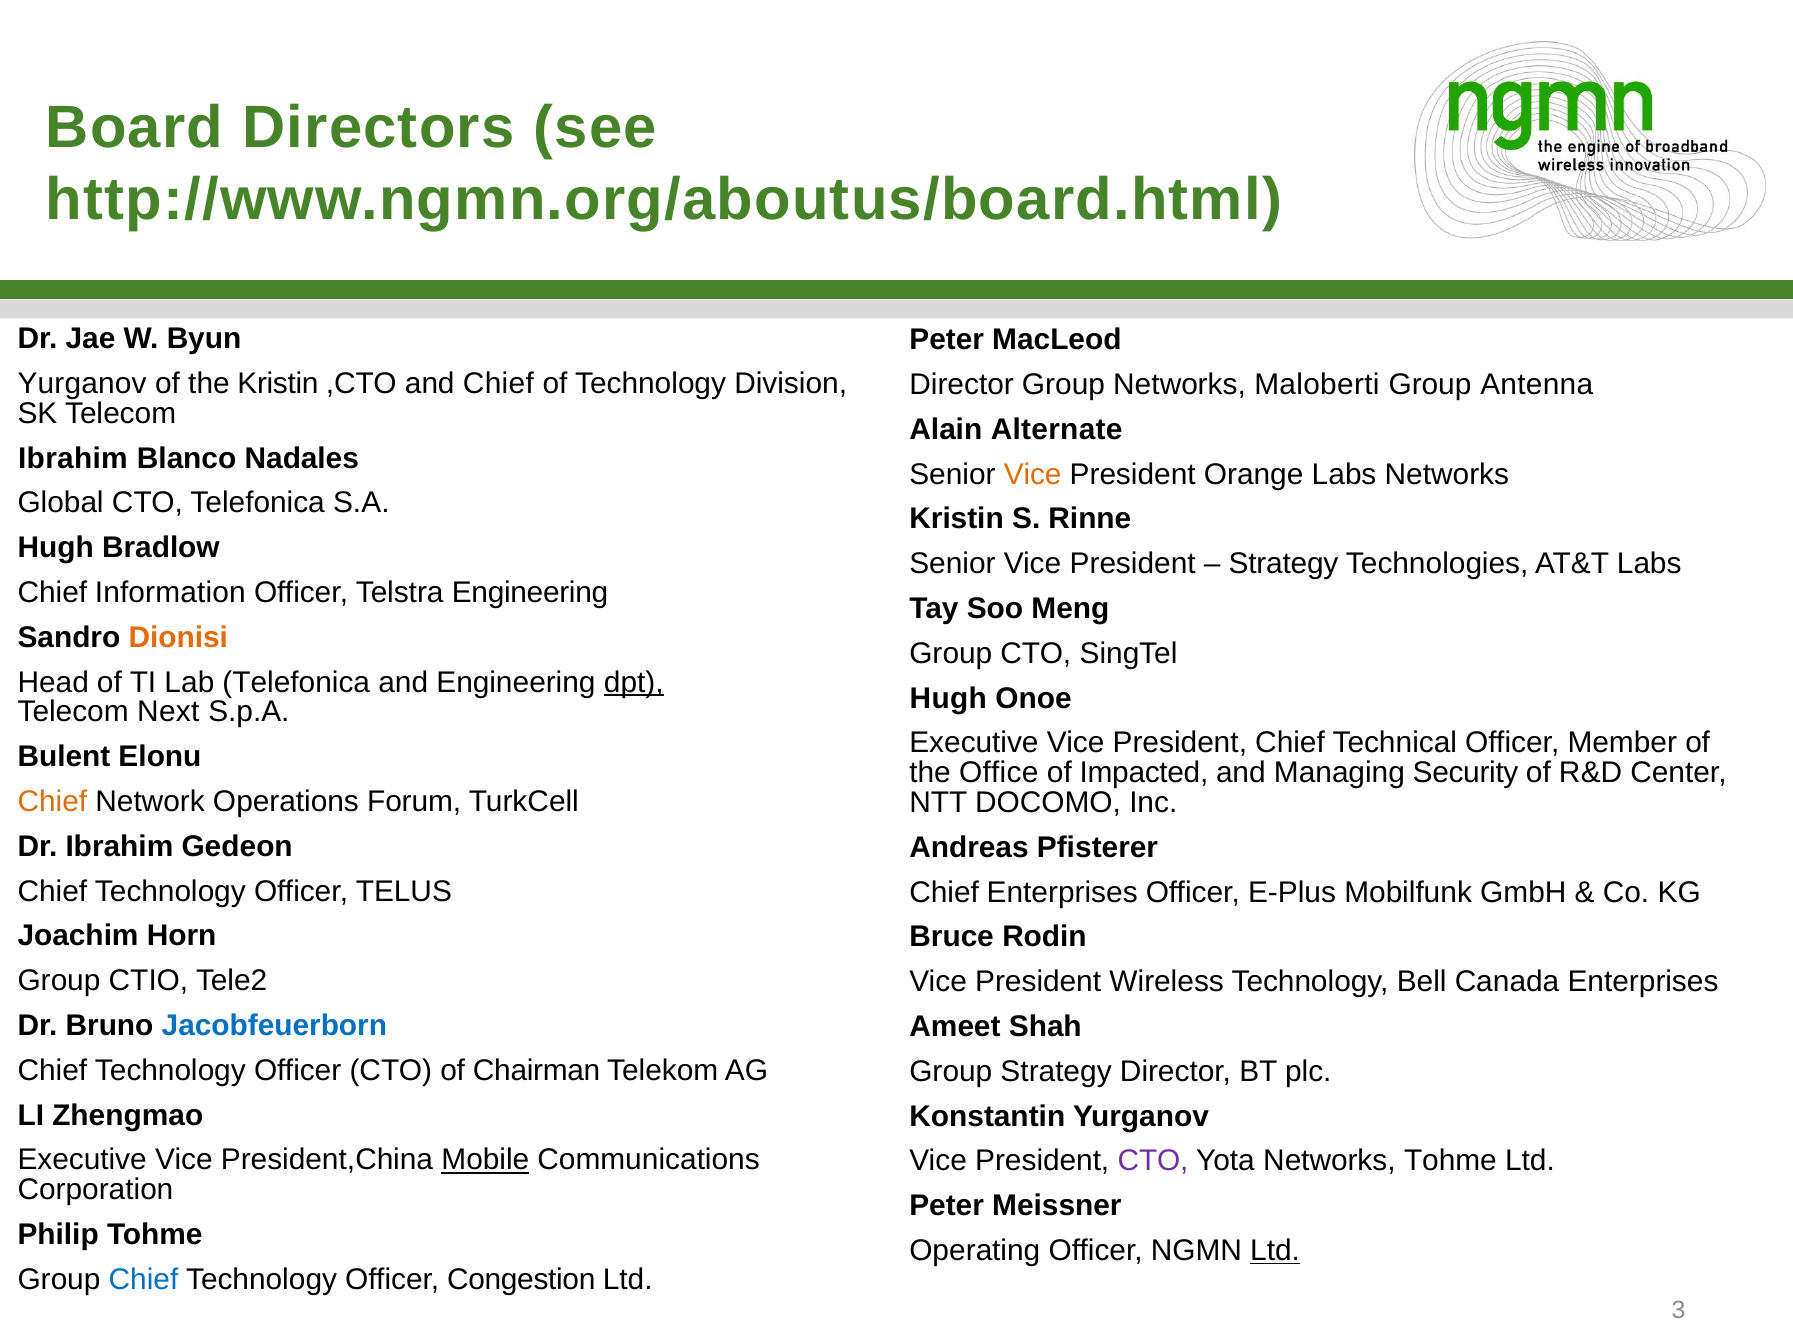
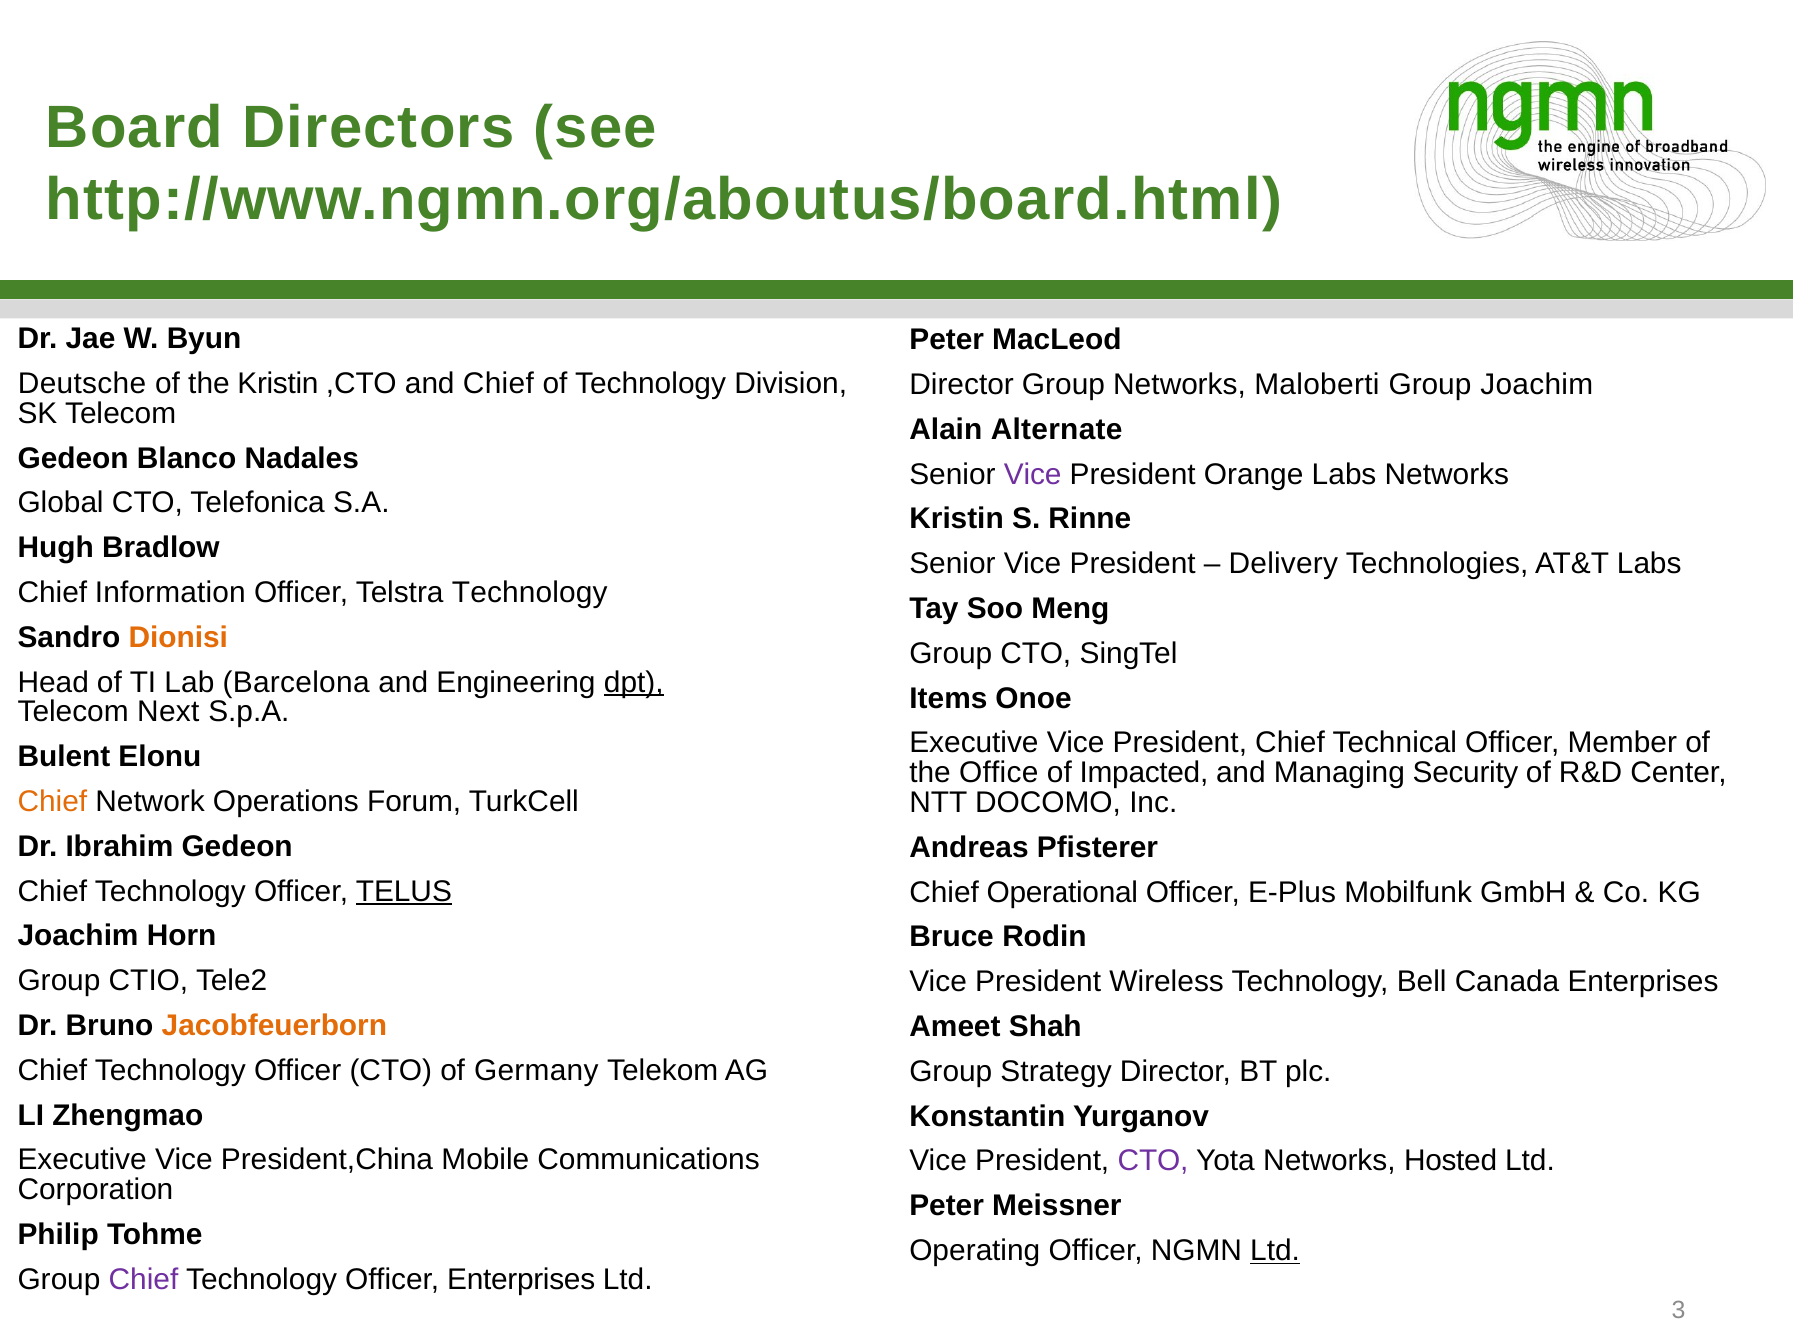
Yurganov: Yurganov -> Deutsche (82, 384)
Group Antenna: Antenna -> Joachim (1537, 385)
Ibrahim: Ibrahim -> Gedeon (73, 459)
Vice colour: orange -> purple (1033, 474)
Strategy: Strategy -> Delivery (1283, 564)
Telstra Engineering: Engineering -> Technology (530, 593)
Lab Telefonica: Telefonica -> Barcelona (296, 683)
Hugh: Hugh -> Items (948, 699)
TELUS underline: none -> present (404, 892)
Chief Enterprises: Enterprises -> Operational (1062, 893)
Jacobfeuerborn colour: blue -> orange (274, 1026)
Chairman: Chairman -> Germany (536, 1071)
Mobile underline: present -> none (485, 1161)
Networks Tohme: Tohme -> Hosted (1451, 1162)
Chief colour: blue -> purple (143, 1280)
Officer Congestion: Congestion -> Enterprises (521, 1280)
